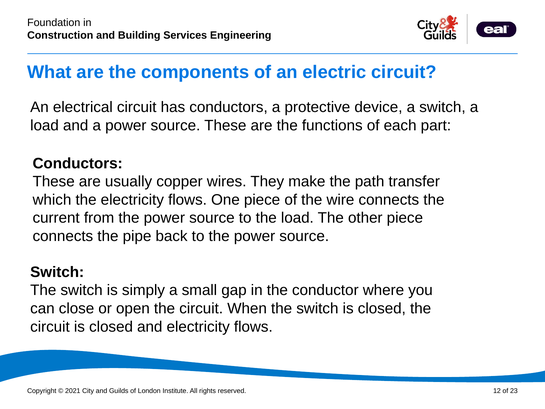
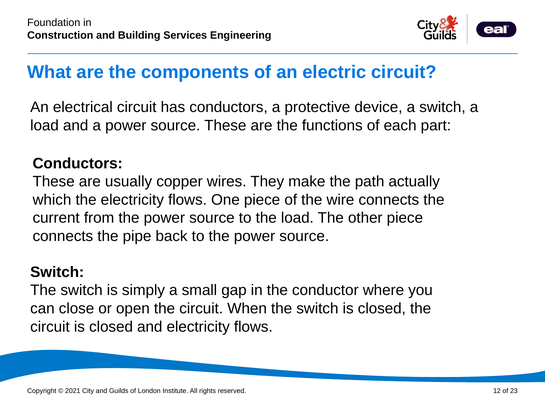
transfer: transfer -> actually (414, 181)
